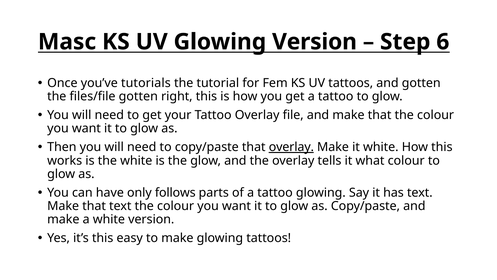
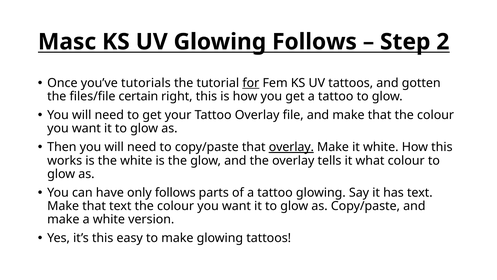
Glowing Version: Version -> Follows (314, 42)
6: 6 -> 2 (443, 42)
for underline: none -> present (251, 83)
files/file gotten: gotten -> certain (138, 96)
